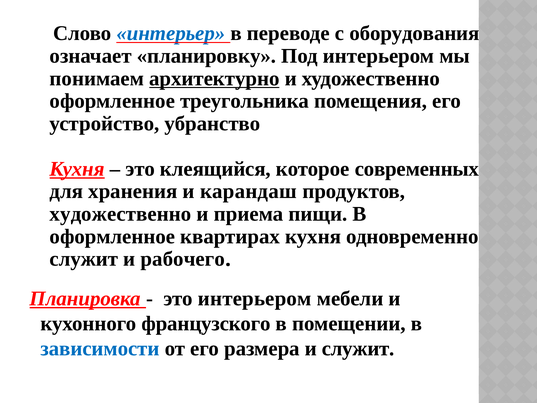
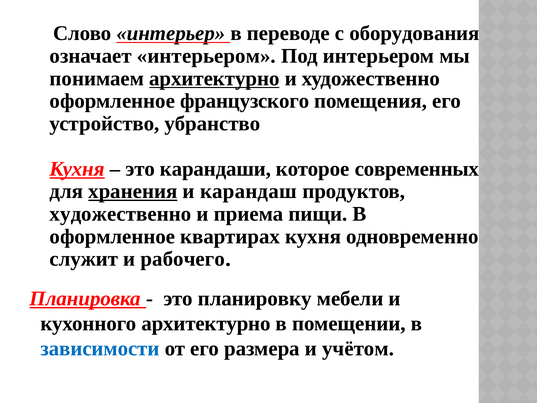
интерьер colour: blue -> black (171, 33)
означает планировку: планировку -> интерьером (206, 56)
треугольника: треугольника -> французского (245, 101)
клеящийся: клеящийся -> карандаши (215, 169)
хранения underline: none -> present (133, 191)
это интерьером: интерьером -> планировку (255, 298)
кухонного французского: французского -> архитектурно (206, 323)
и служит: служит -> учётом (358, 348)
